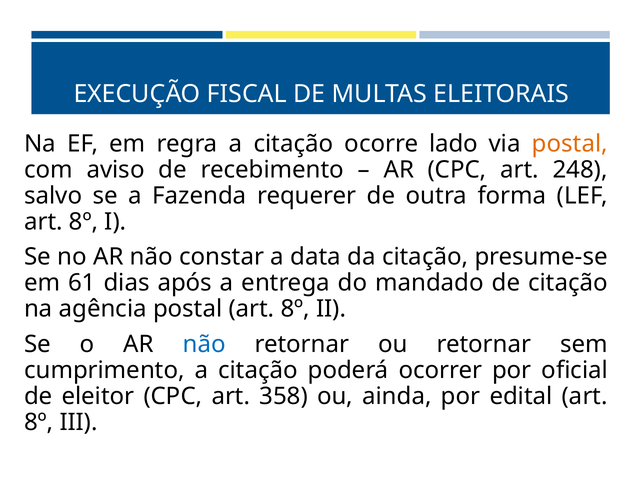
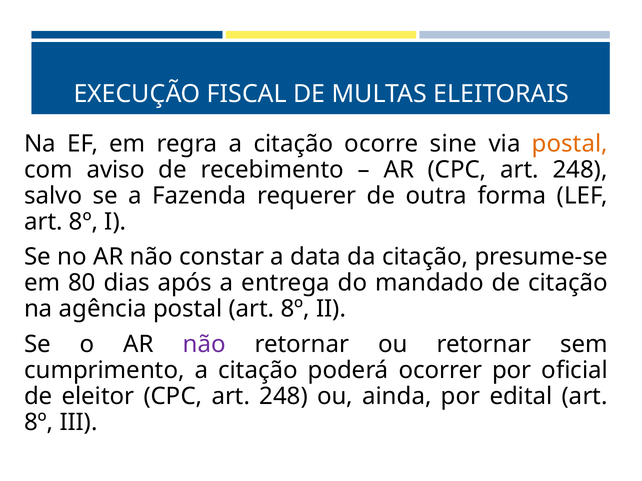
lado: lado -> sine (453, 144)
61: 61 -> 80 (82, 283)
não colour: blue -> purple (204, 345)
358: 358 -> 248 (284, 397)
